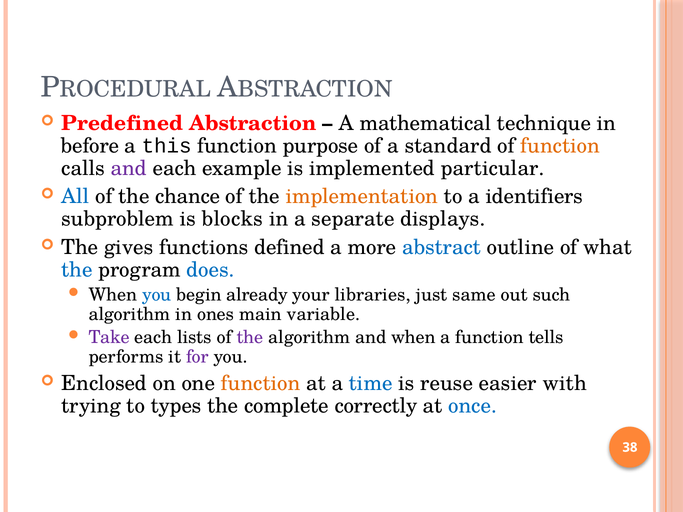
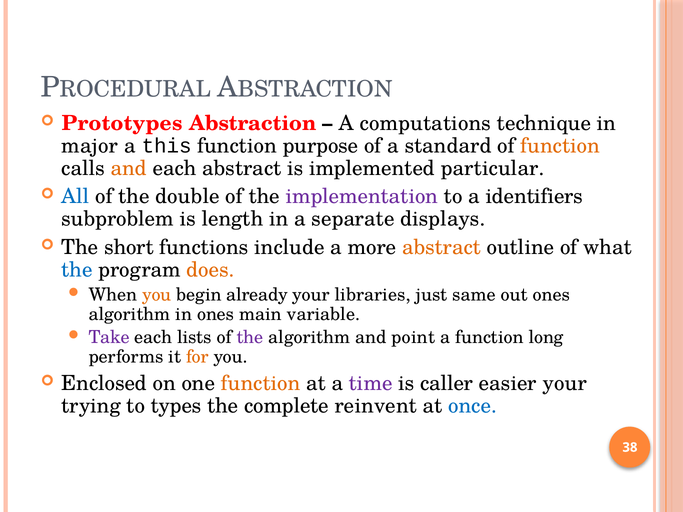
Predefined: Predefined -> Prototypes (122, 123)
mathematical: mathematical -> computations (425, 123)
before: before -> major (90, 146)
and colour: purple -> orange (129, 168)
each example: example -> abstract (242, 168)
chance: chance -> double (187, 197)
implementation colour: orange -> purple (362, 197)
blocks: blocks -> length (232, 219)
gives: gives -> short (129, 247)
defined: defined -> include (289, 247)
abstract colour: blue -> orange (442, 247)
does colour: blue -> orange (211, 270)
you colour: blue -> orange (157, 295)
out such: such -> ones (551, 295)
and when: when -> point (413, 337)
tells: tells -> long (546, 337)
for colour: purple -> orange (197, 357)
time colour: blue -> purple (371, 384)
reuse: reuse -> caller (447, 384)
easier with: with -> your (565, 384)
correctly: correctly -> reinvent (376, 406)
